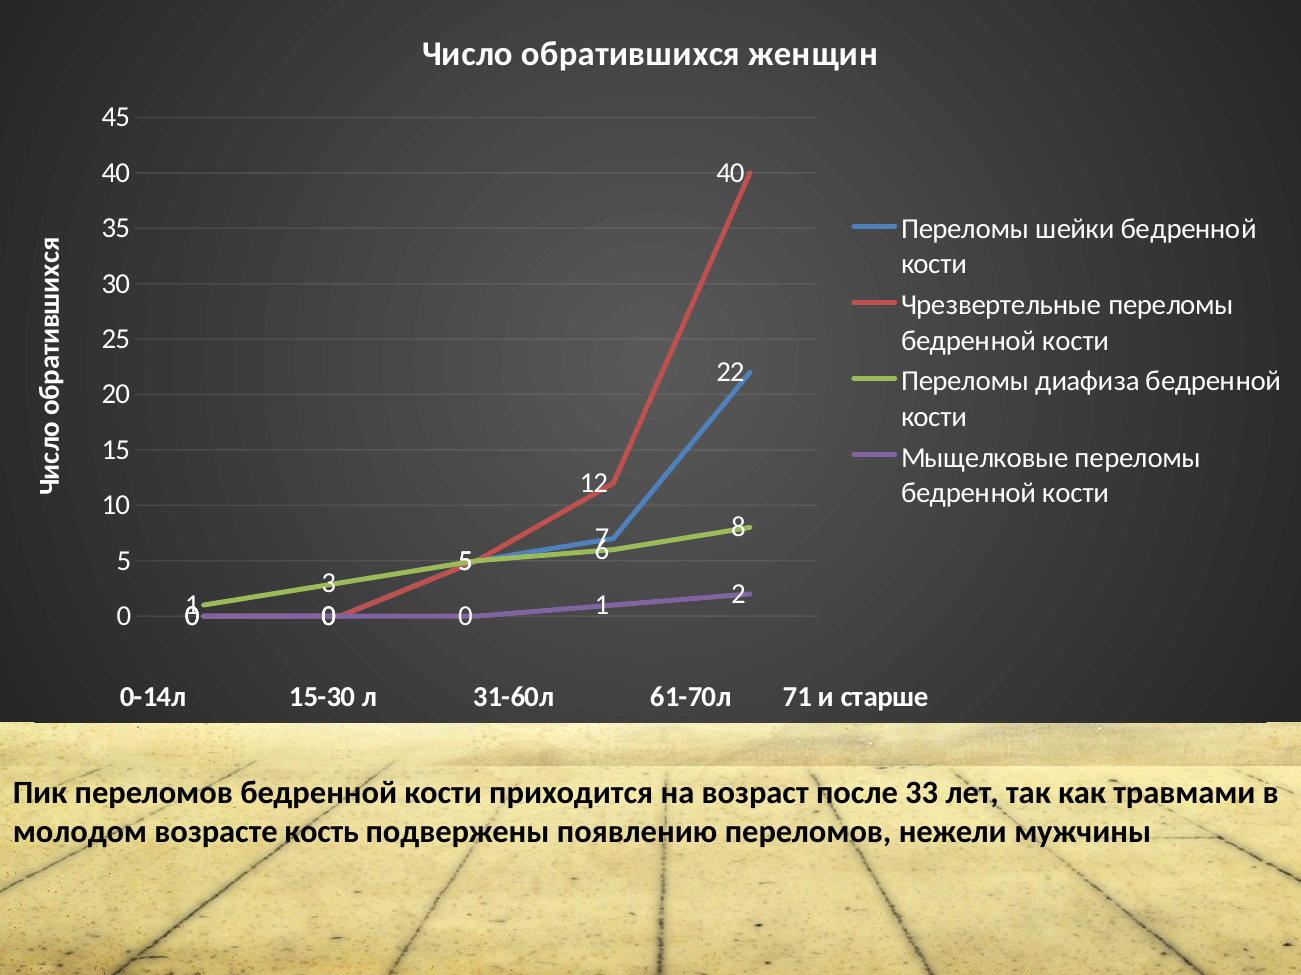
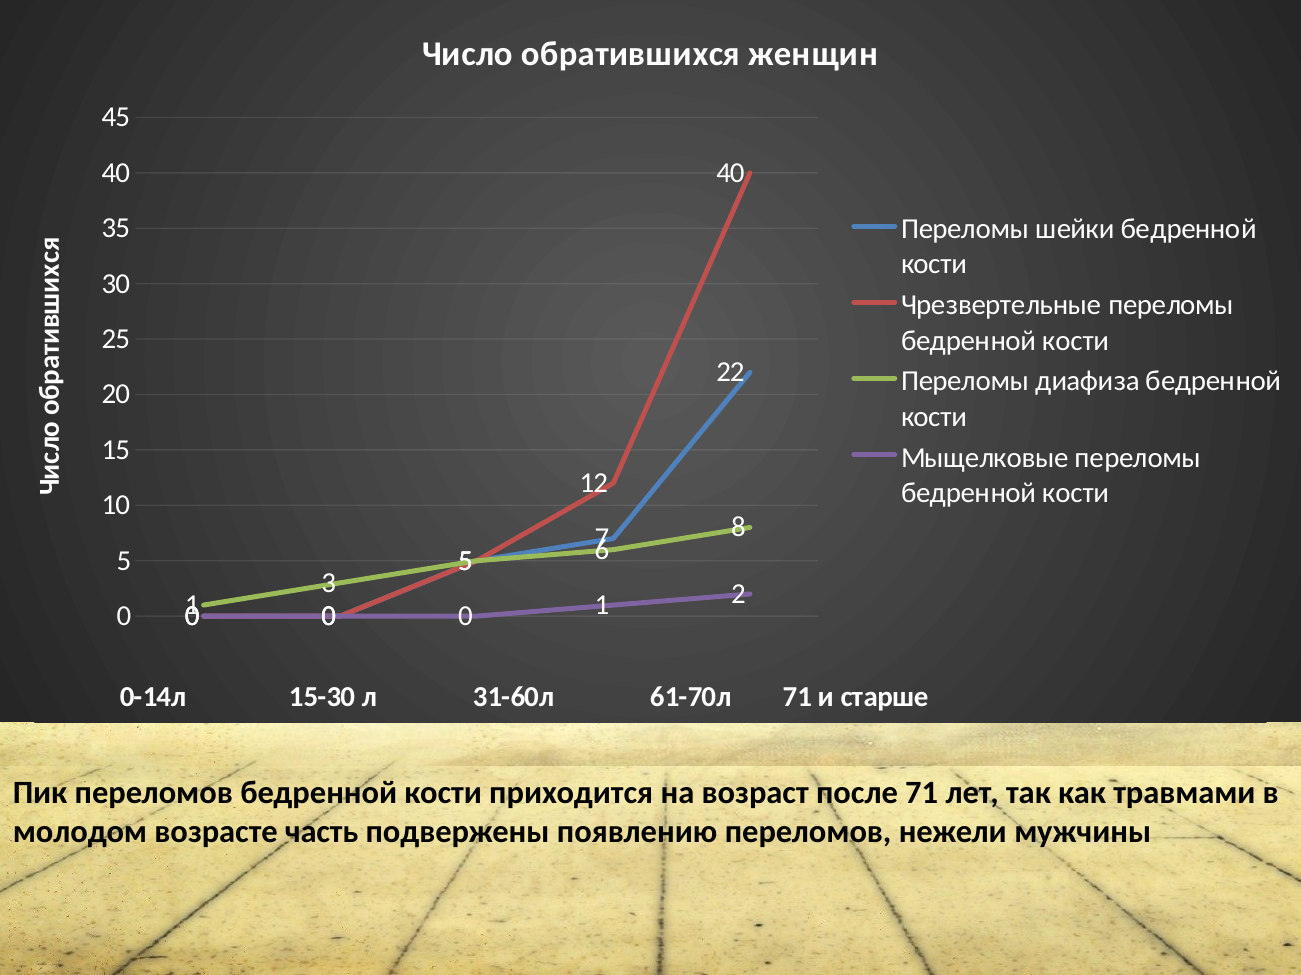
после 33: 33 -> 71 (922, 794)
кость: кость -> часть (322, 833)
